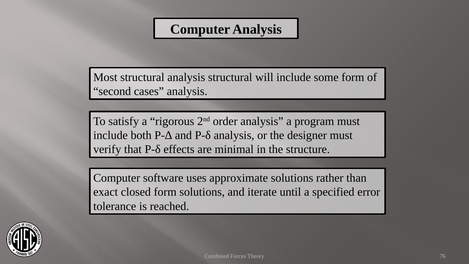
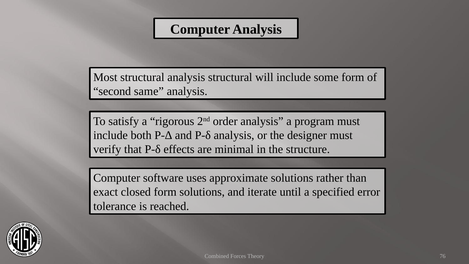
cases: cases -> same (149, 91)
